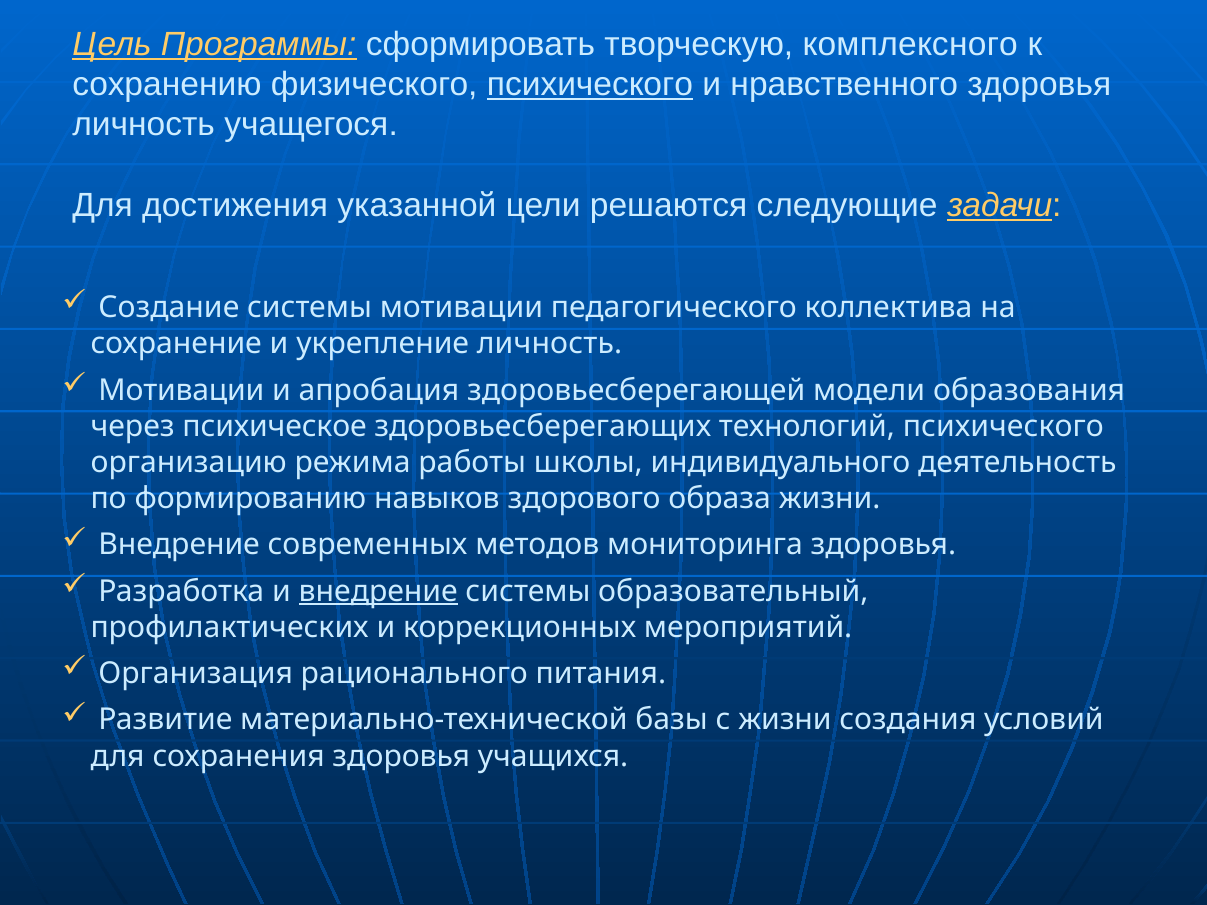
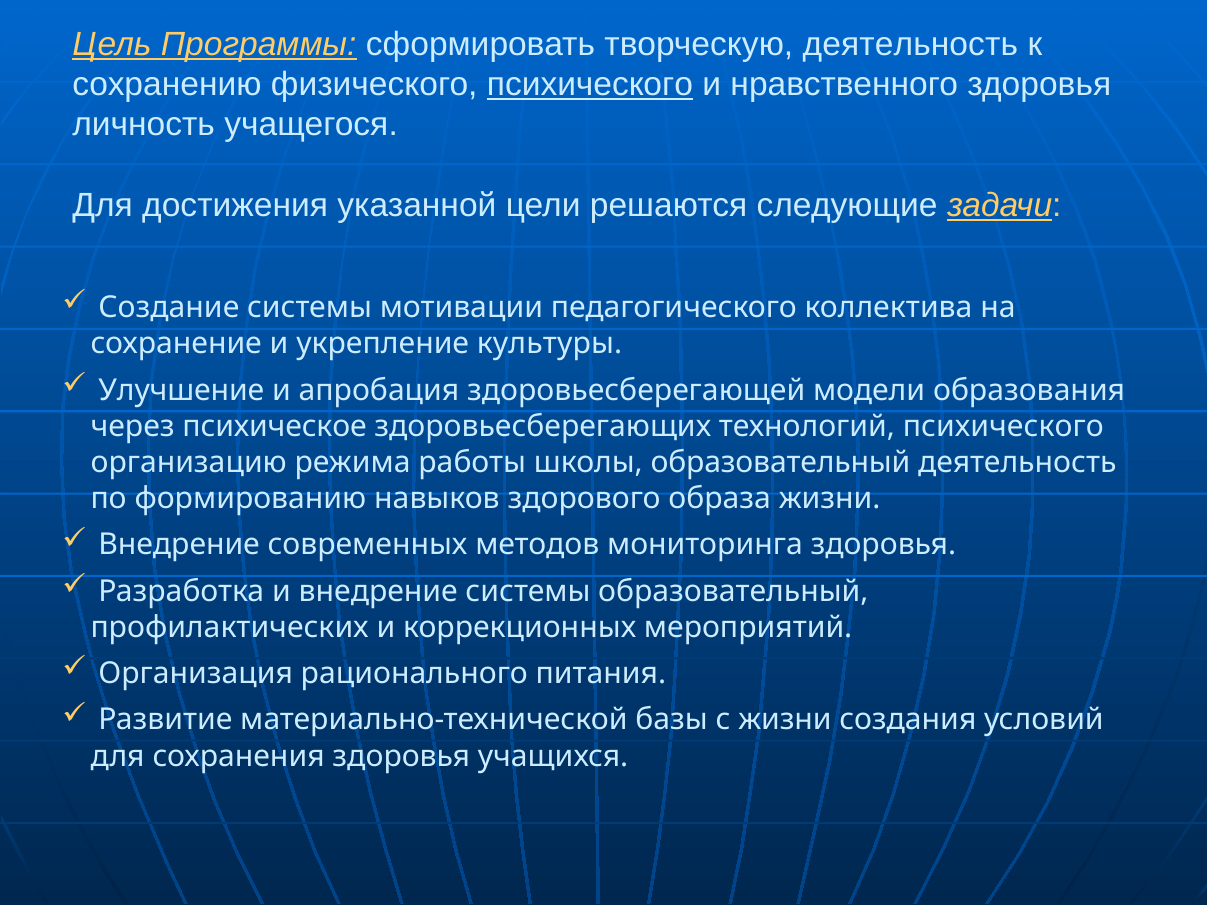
творческую комплексного: комплексного -> деятельность (910, 44)
укрепление личность: личность -> культуры (550, 344)
Мотивации: Мотивации -> Улучшение (181, 390)
школы индивидуального: индивидуального -> образовательный (781, 463)
внедрение underline: present -> none (378, 591)
